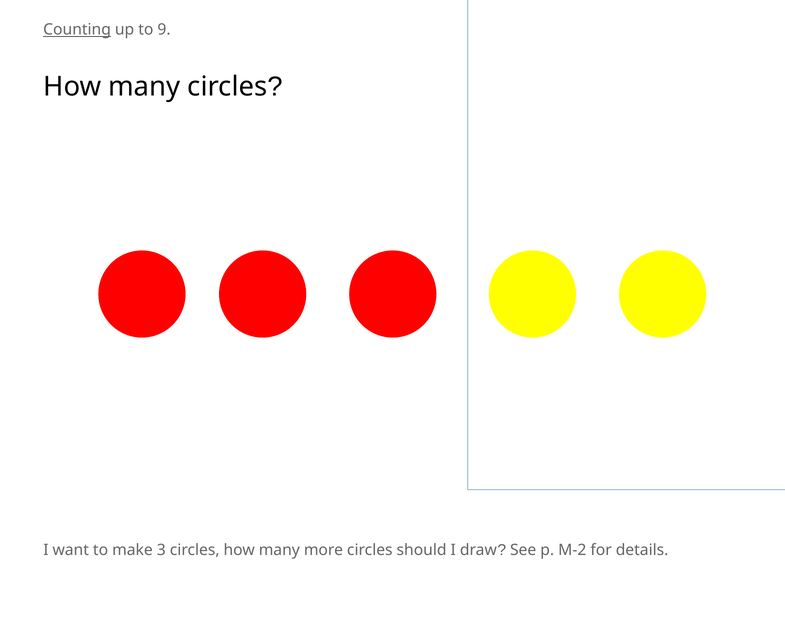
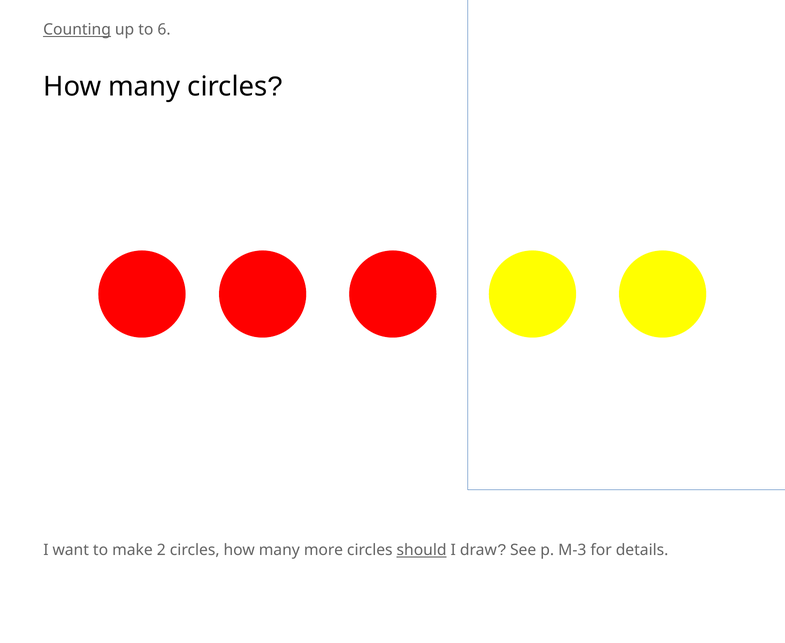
9: 9 -> 6 (164, 30)
3: 3 -> 2 (161, 551)
should underline: none -> present (422, 551)
M-2: M-2 -> M-3 (572, 551)
